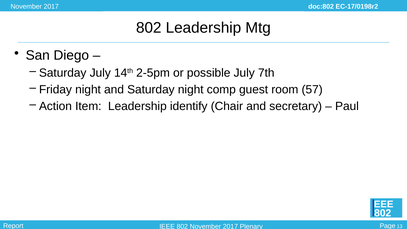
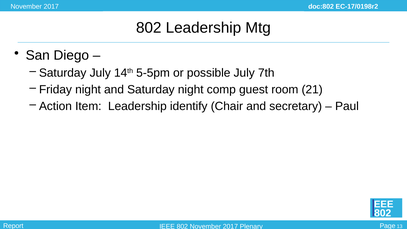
2-5pm: 2-5pm -> 5-5pm (153, 73)
57: 57 -> 21 (312, 90)
